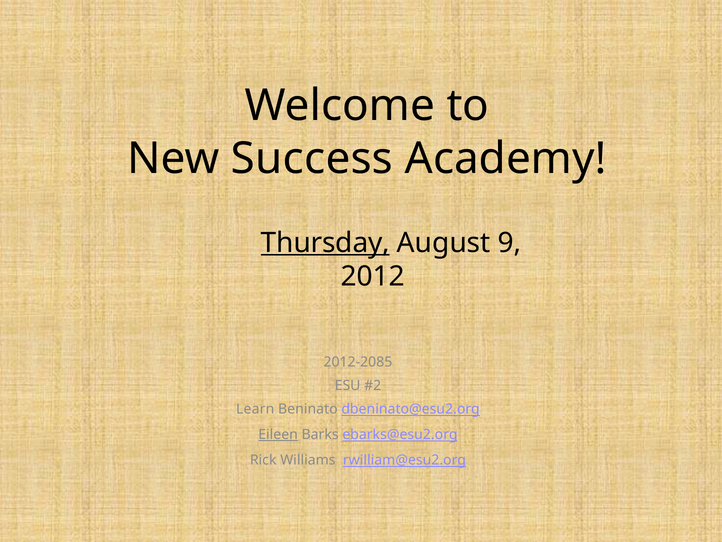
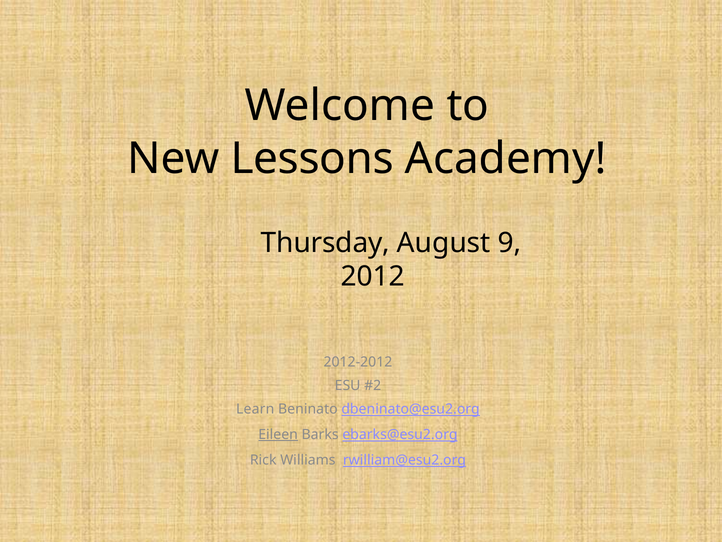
Success: Success -> Lessons (312, 158)
Thursday underline: present -> none (325, 243)
2012-2085: 2012-2085 -> 2012-2012 (358, 362)
